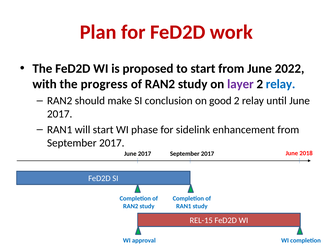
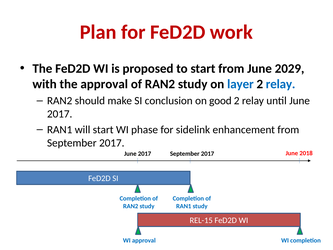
2022: 2022 -> 2029 (290, 69)
the progress: progress -> approval (104, 84)
layer colour: purple -> blue (240, 84)
